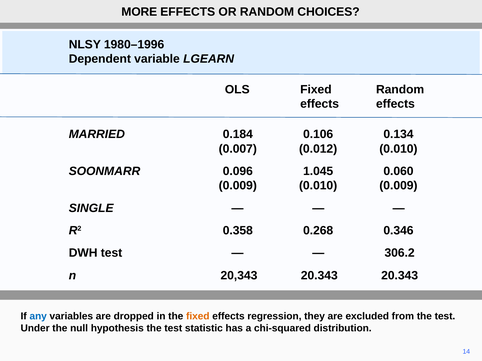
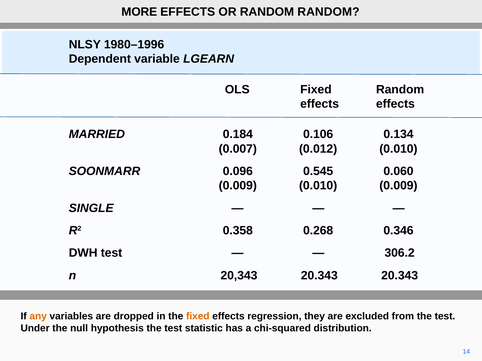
RANDOM CHOICES: CHOICES -> RANDOM (328, 12)
1.045: 1.045 -> 0.545 (318, 171)
any colour: blue -> orange (38, 317)
